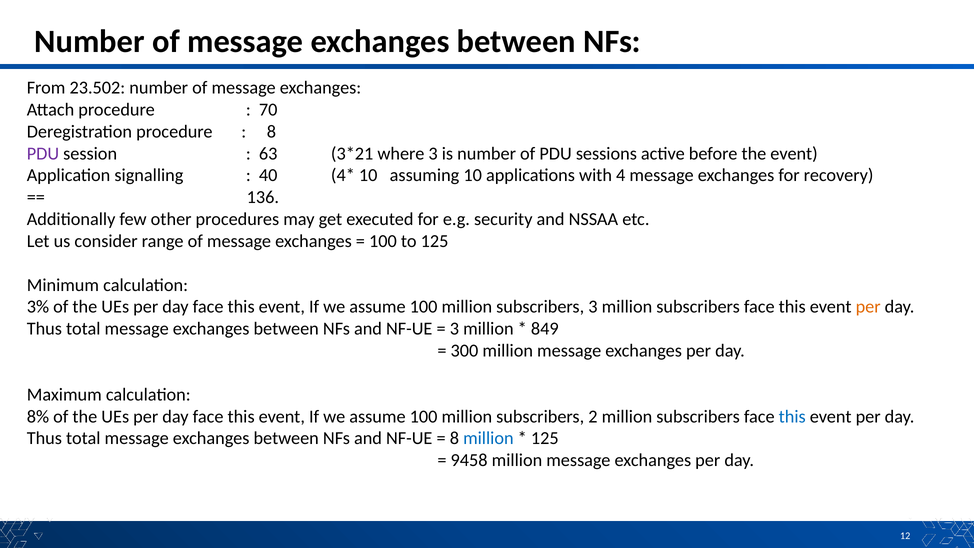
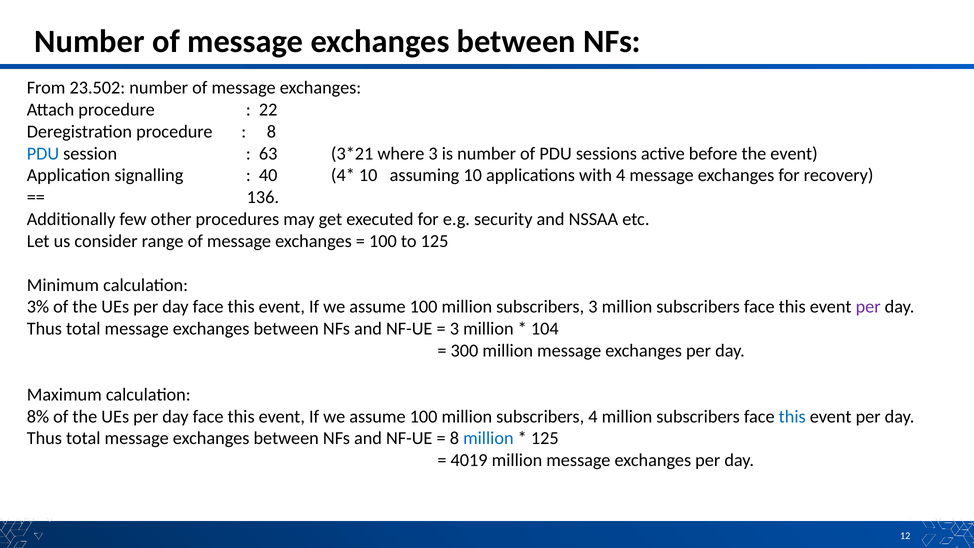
70: 70 -> 22 (268, 110)
PDU colour: purple -> blue (43, 153)
per colour: orange -> purple (868, 307)
849: 849 -> 104 (545, 329)
subscribers 2: 2 -> 4 (593, 416)
9458: 9458 -> 4019 (469, 460)
